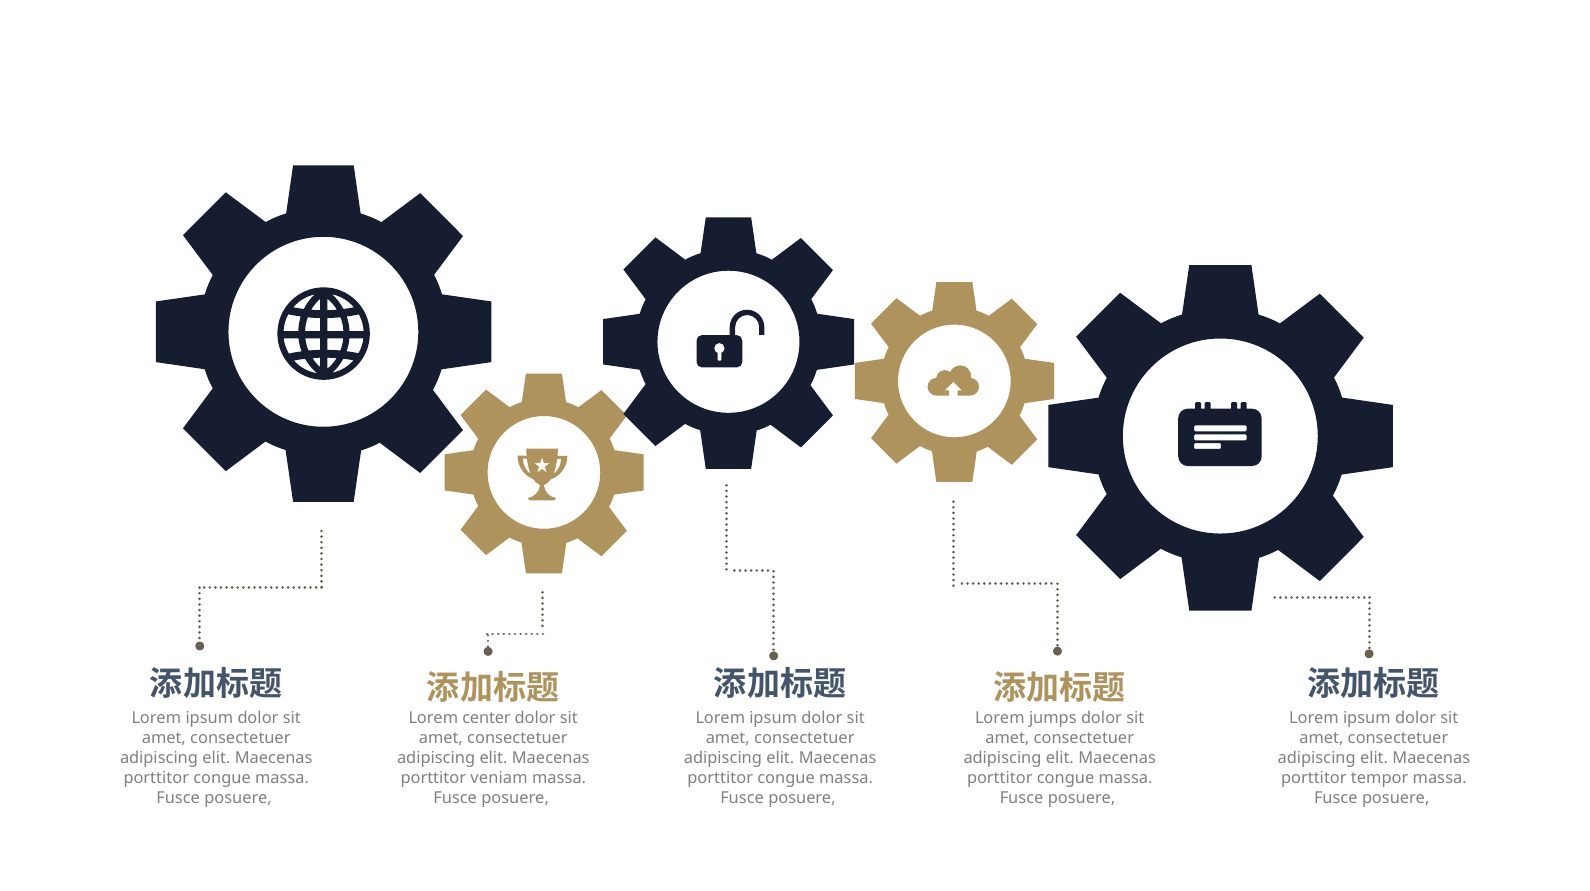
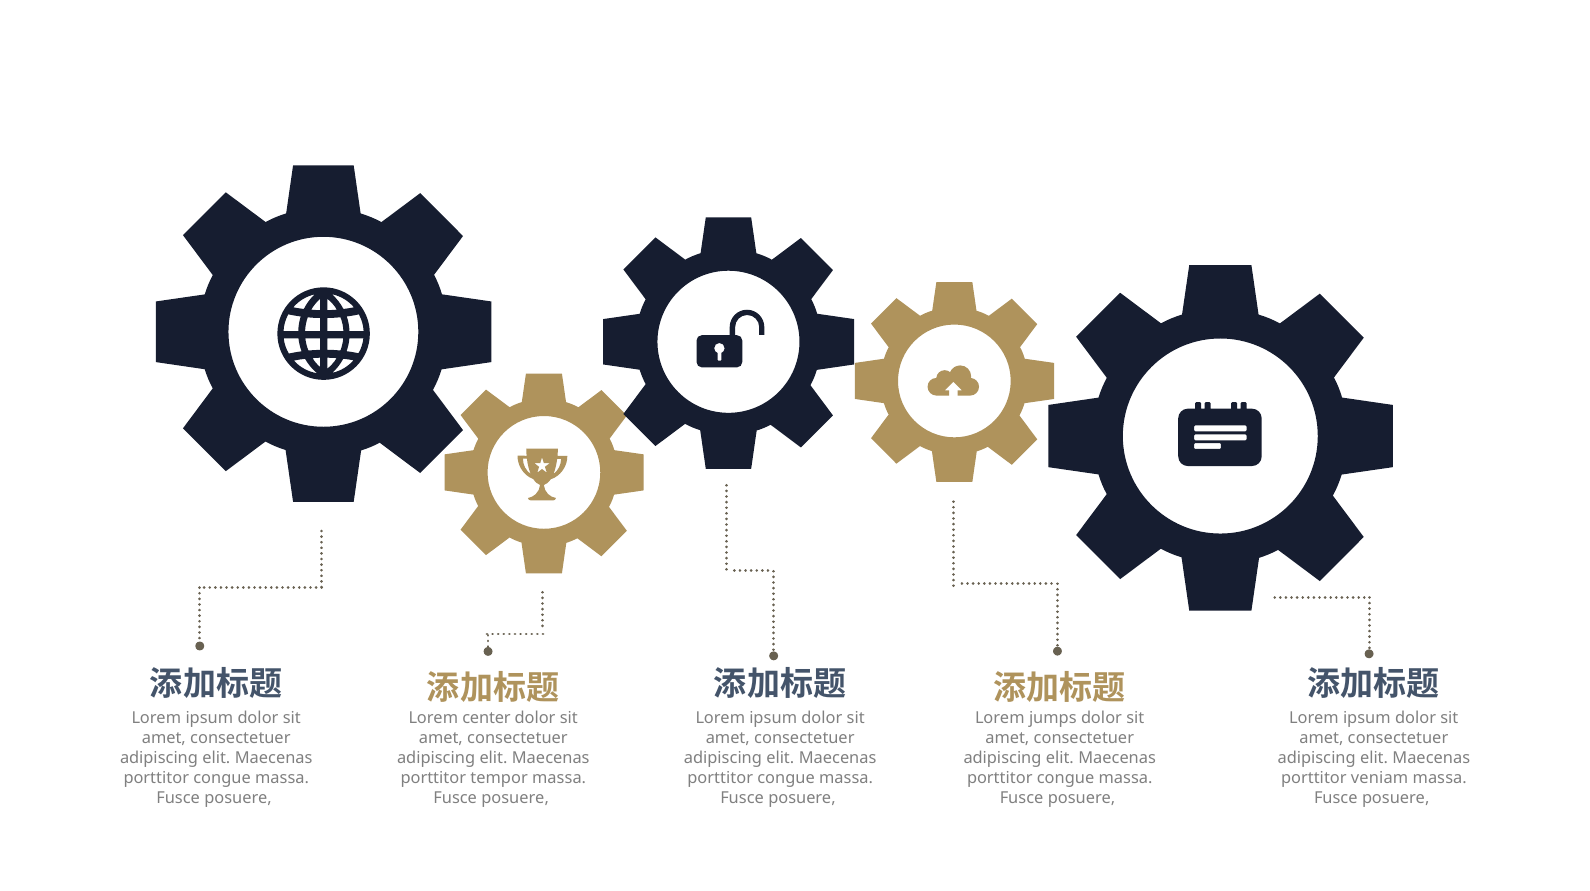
veniam: veniam -> tempor (499, 777)
tempor: tempor -> veniam (1380, 777)
